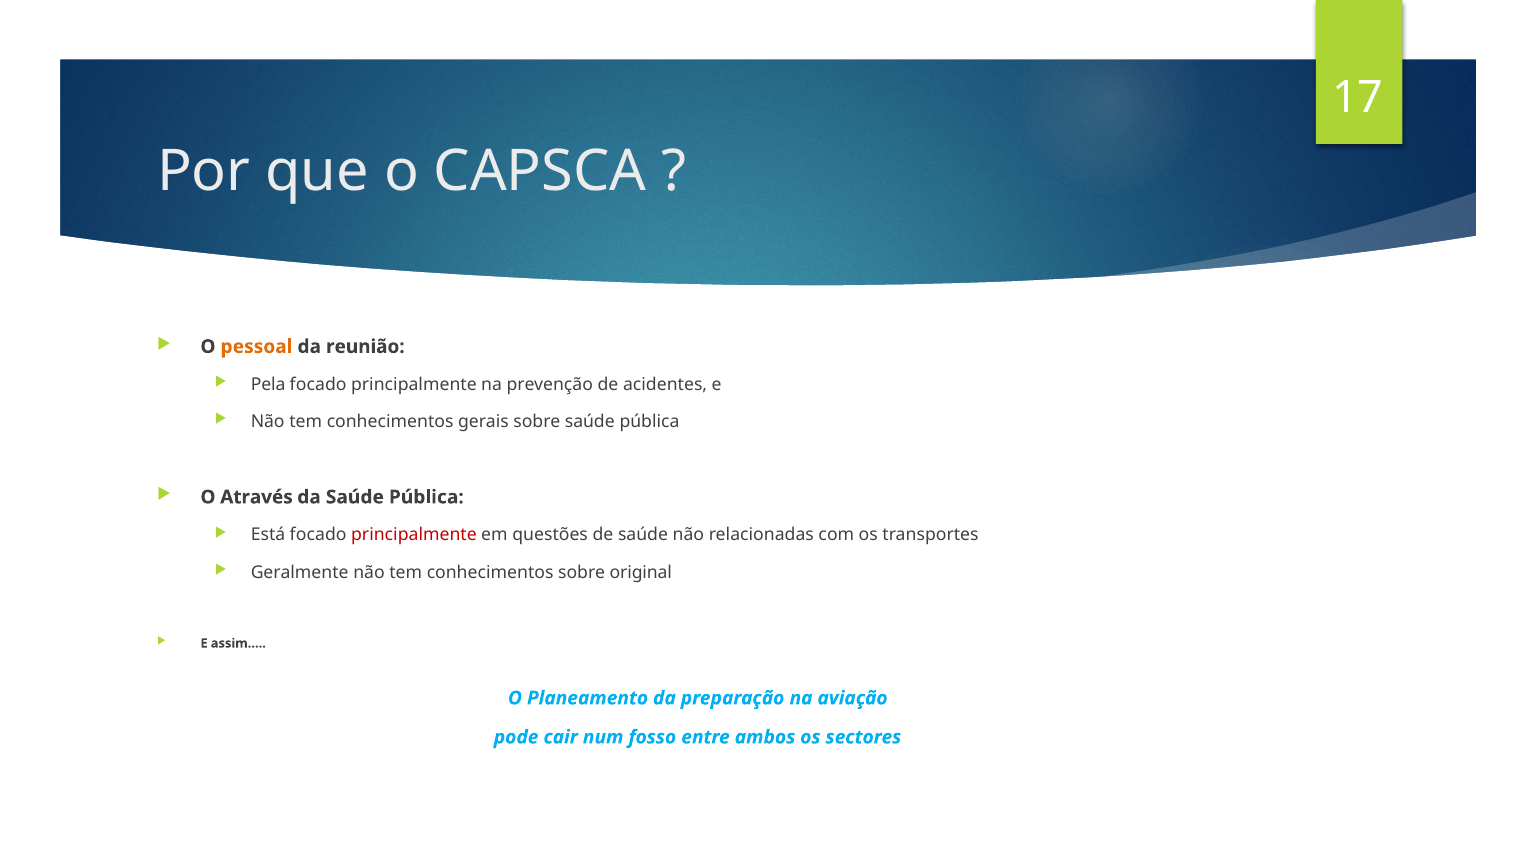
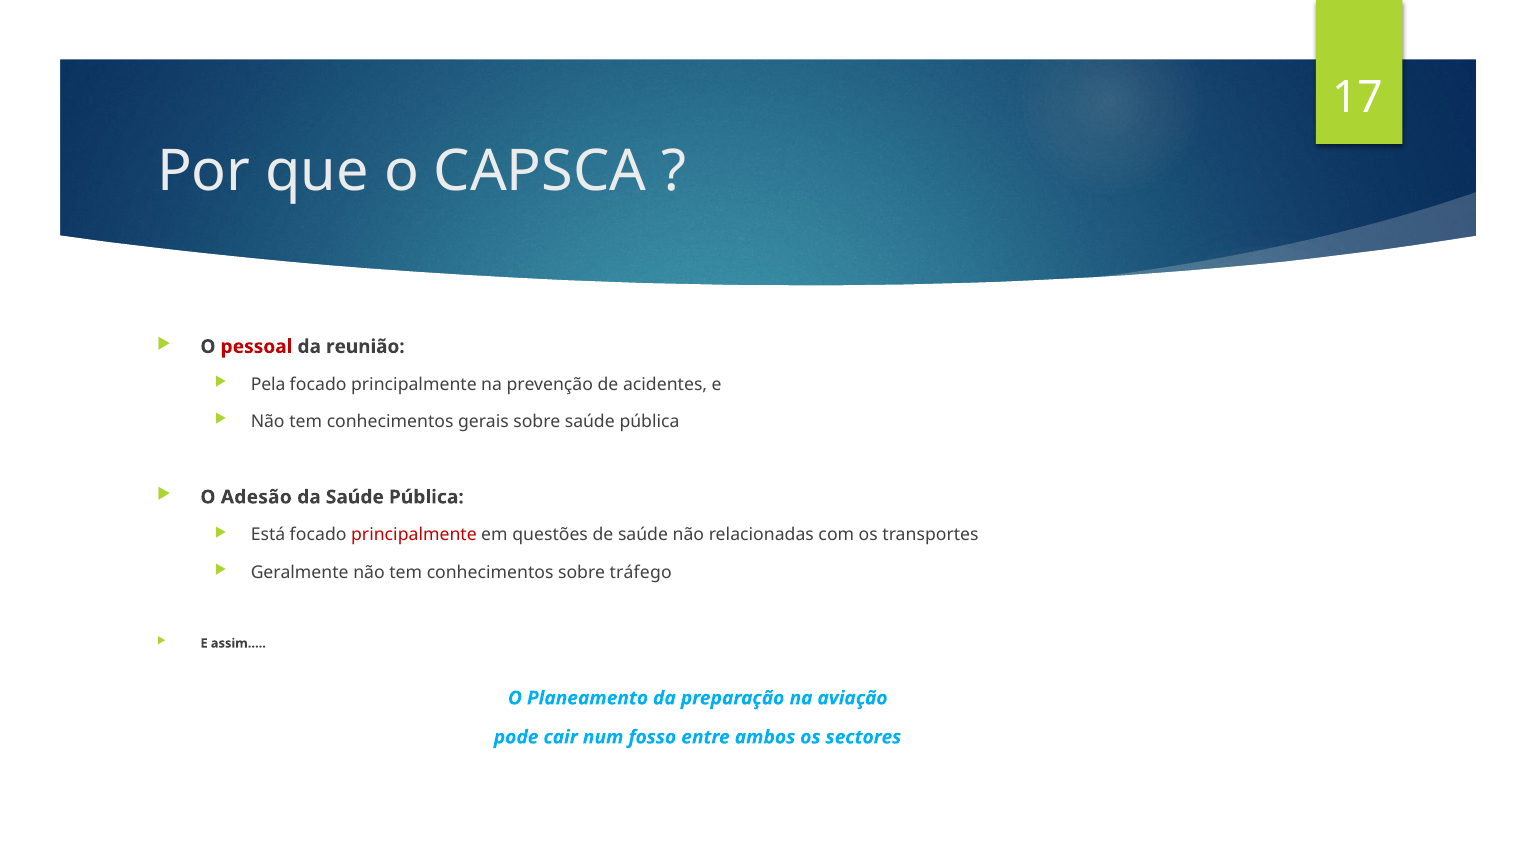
pessoal colour: orange -> red (256, 347)
Através: Através -> Adesão (256, 497)
original: original -> tráfego (641, 573)
